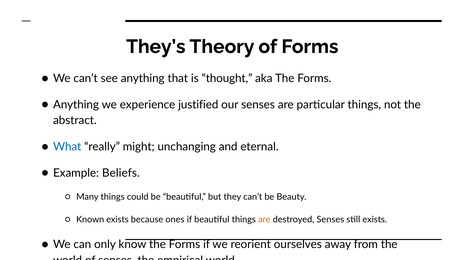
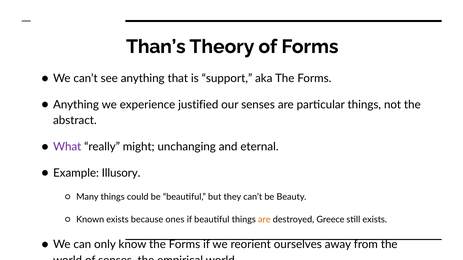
They’s: They’s -> Than’s (156, 47)
thought: thought -> support (227, 78)
What colour: blue -> purple (67, 147)
Beliefs: Beliefs -> Illusory (121, 173)
destroyed Senses: Senses -> Greece (330, 220)
